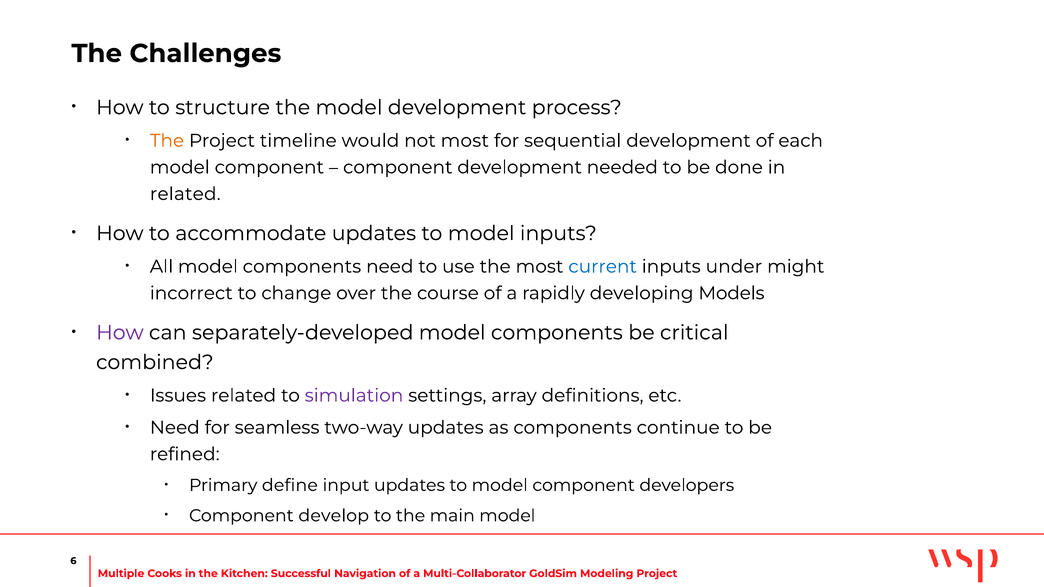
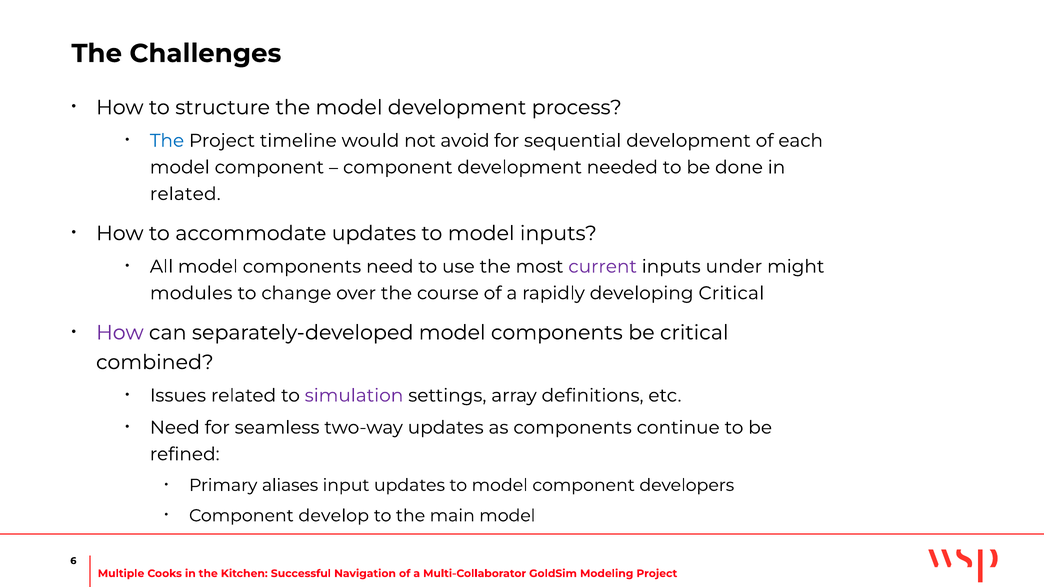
The colour: orange -> blue (167, 141)
not most: most -> avoid (465, 141)
current colour: blue -> purple (603, 267)
incorrect: incorrect -> modules (191, 293)
developing Models: Models -> Critical (731, 293)
define: define -> aliases (290, 485)
